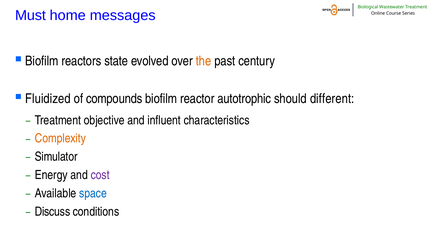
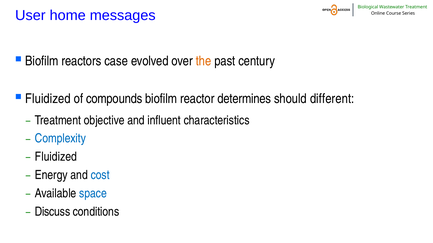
Must: Must -> User (30, 15)
state: state -> case (116, 61)
autotrophic: autotrophic -> determines (244, 99)
Complexity colour: orange -> blue (60, 139)
Simulator: Simulator -> Fluidized (56, 157)
cost colour: purple -> blue (100, 175)
